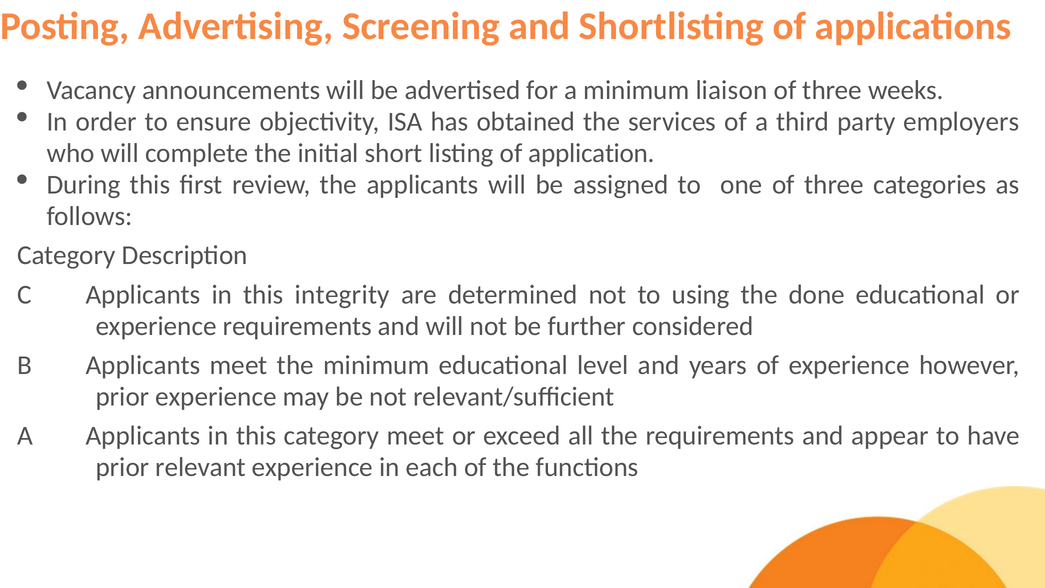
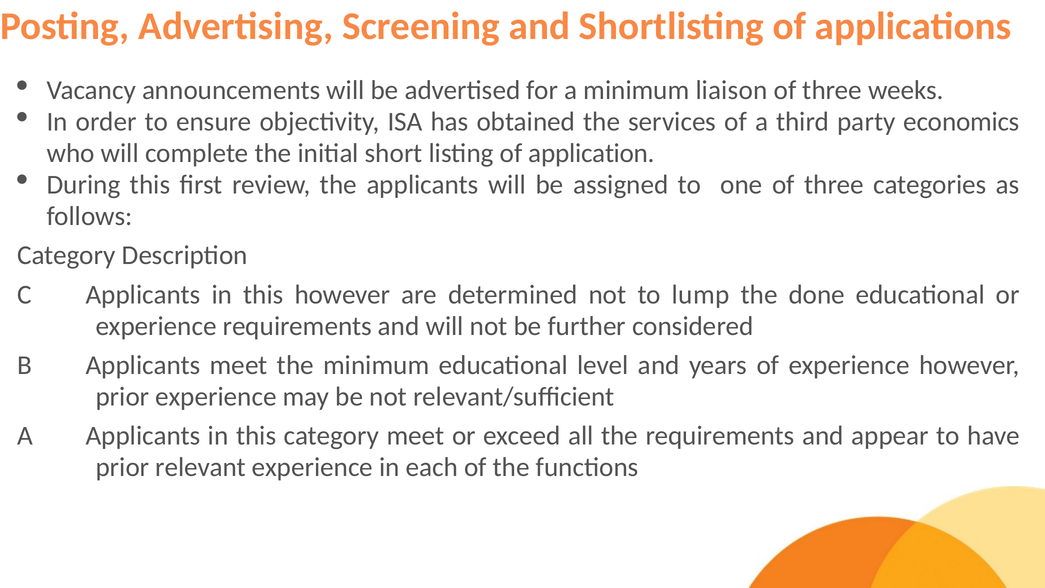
employers: employers -> economics (961, 122)
this integrity: integrity -> however (342, 295)
using: using -> lump (701, 295)
